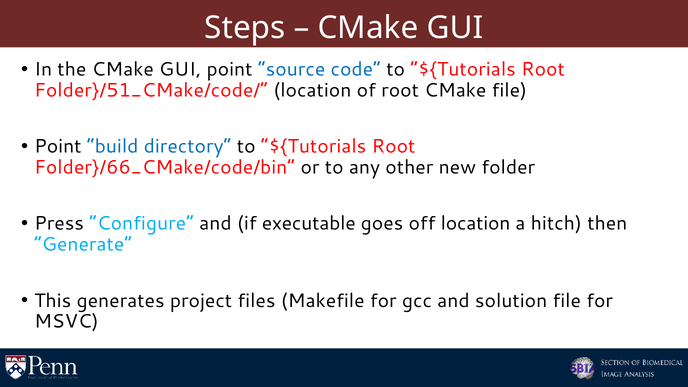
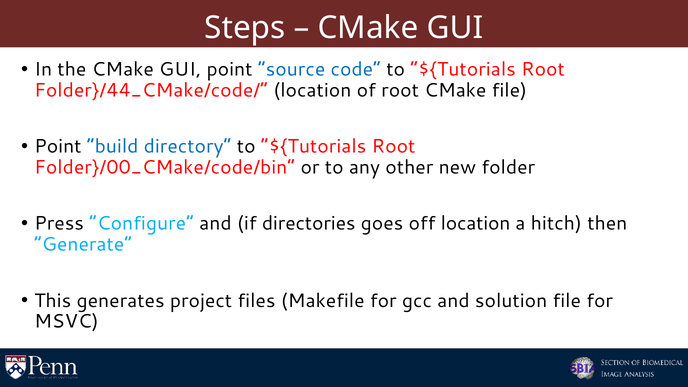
Folder}/51_CMake/code/: Folder}/51_CMake/code/ -> Folder}/44_CMake/code/ (151, 90)
Folder}/66_CMake/code/bin: Folder}/66_CMake/code/bin -> Folder}/00_CMake/code/bin (165, 167)
executable: executable -> directories (309, 224)
